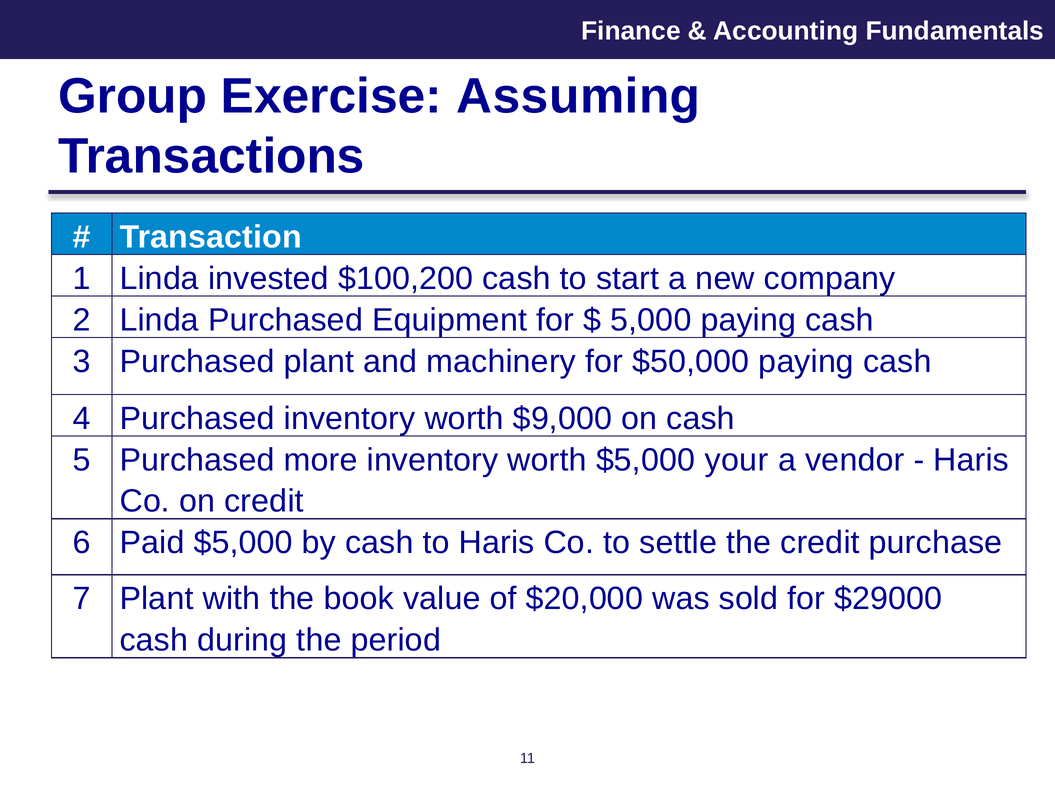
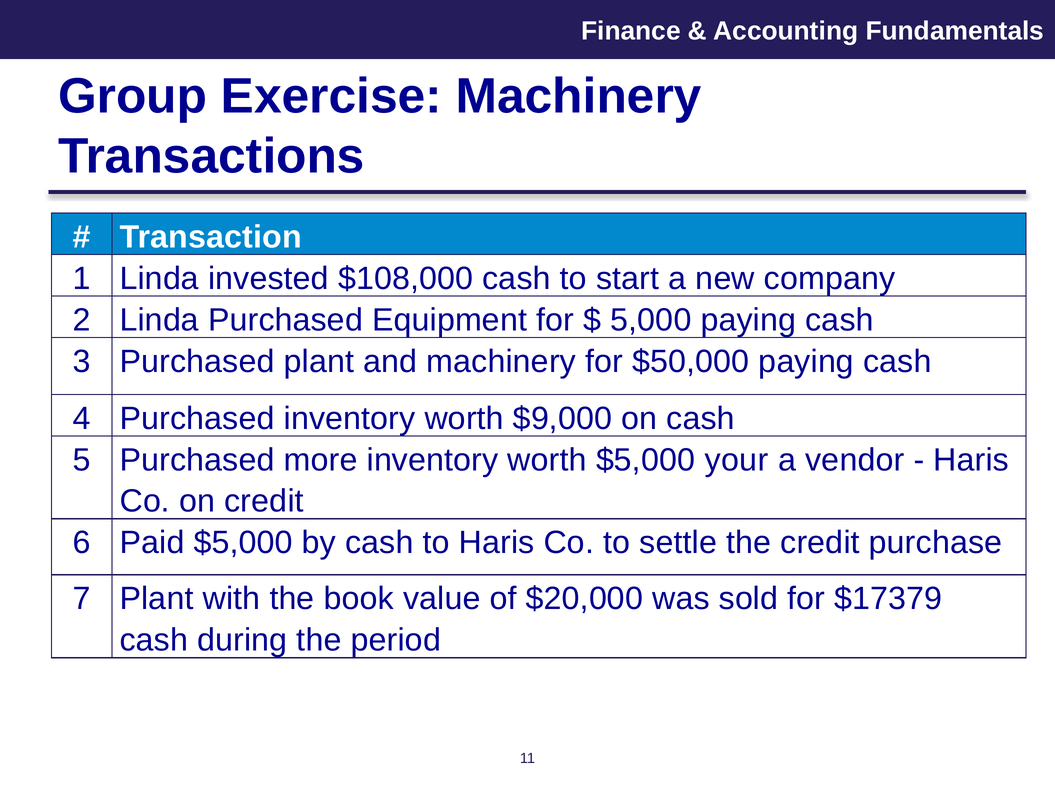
Exercise Assuming: Assuming -> Machinery (579, 97)
$100,200: $100,200 -> $108,000 (406, 279)
$29000: $29000 -> $17379 (888, 599)
